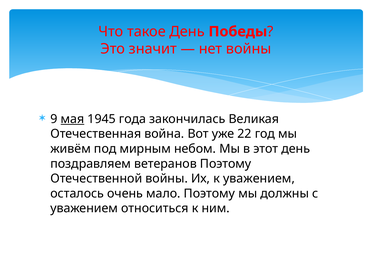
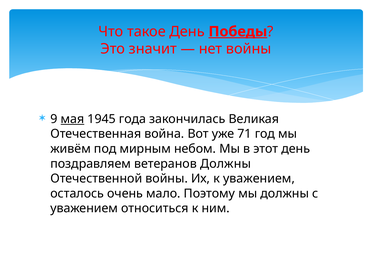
Победы underline: none -> present (238, 32)
22: 22 -> 71 (244, 134)
ветеранов Поэтому: Поэтому -> Должны (226, 164)
